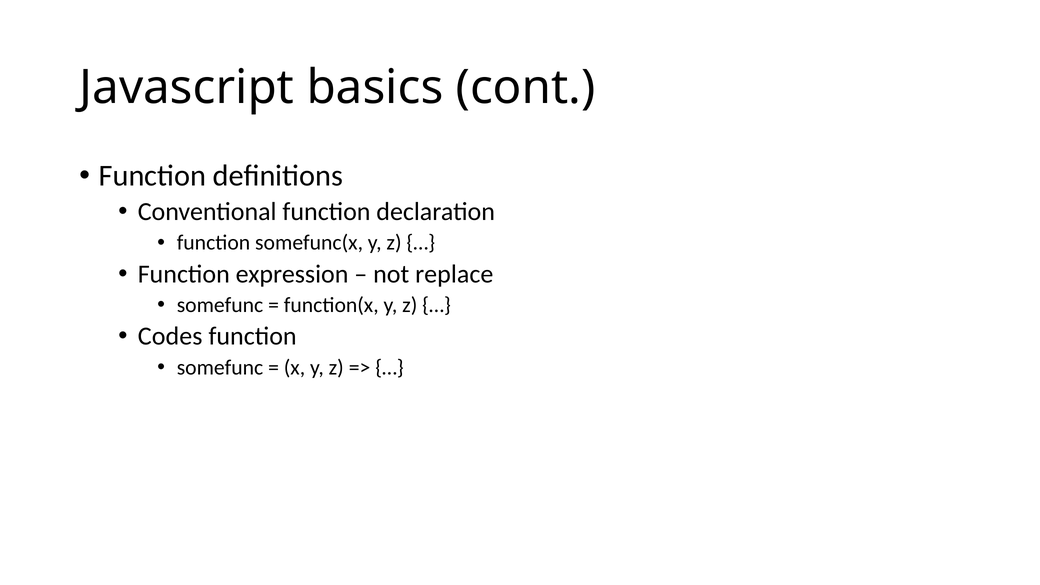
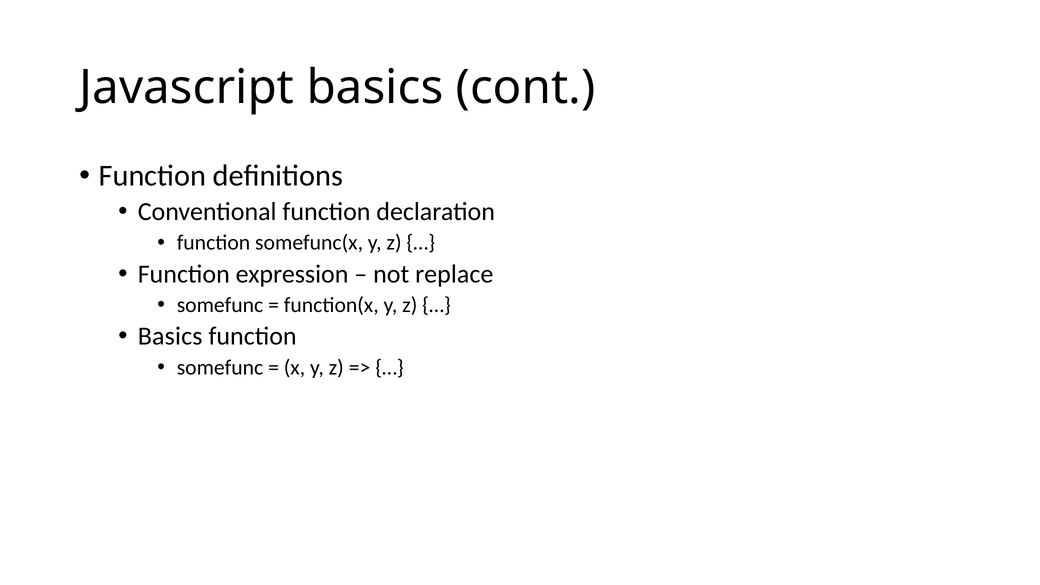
Codes: Codes -> Basics (170, 336)
